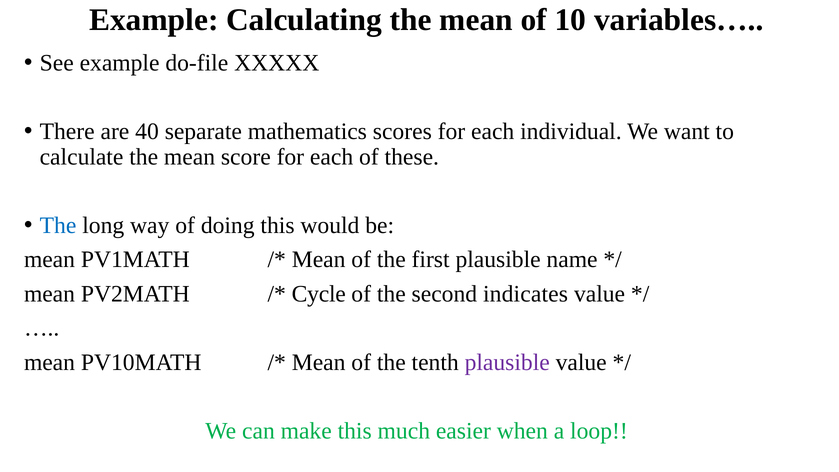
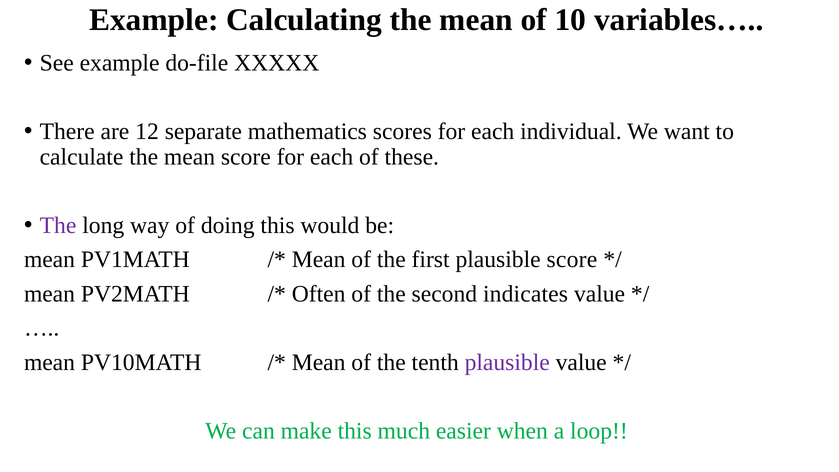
40: 40 -> 12 (147, 131)
The colour: blue -> purple (58, 225)
plausible name: name -> score (572, 260)
Cycle: Cycle -> Often (319, 294)
